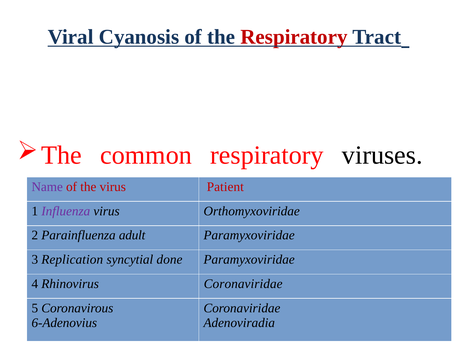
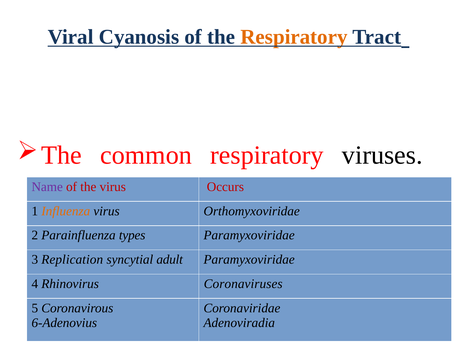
Respiratory colour: red -> orange (294, 37)
Patient: Patient -> Occurs (225, 187)
Influenza colour: purple -> orange (66, 211)
adult: adult -> types (132, 235)
done: done -> adult (170, 260)
Rhinovirus Coronaviridae: Coronaviridae -> Coronaviruses (243, 284)
